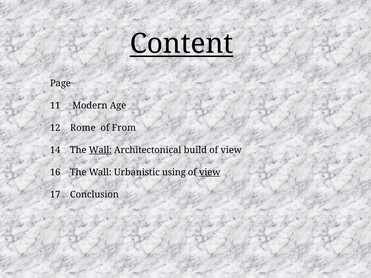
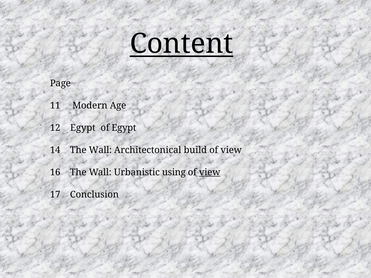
12 Rome: Rome -> Egypt (83, 128)
of From: From -> Egypt (124, 128)
Wall underline: present -> none (100, 150)
